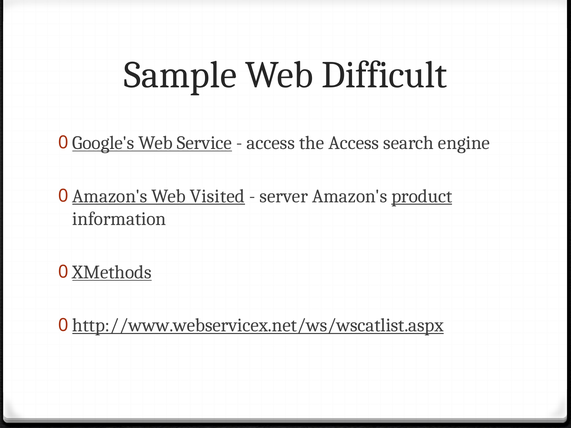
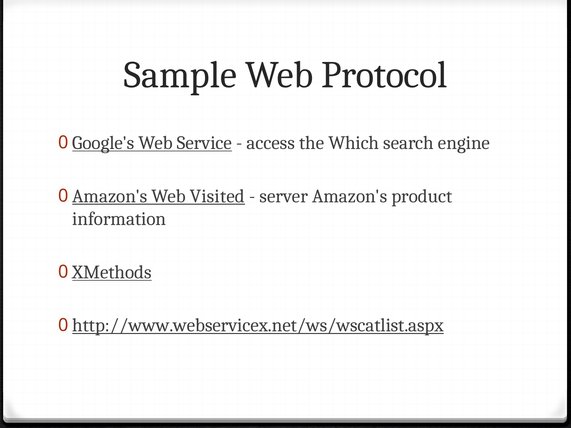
Difficult: Difficult -> Protocol (384, 75)
the Access: Access -> Which (354, 143)
product underline: present -> none (422, 196)
